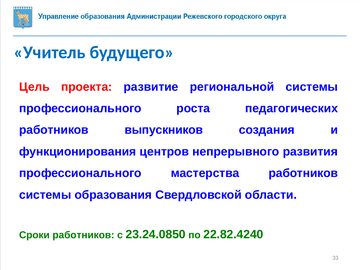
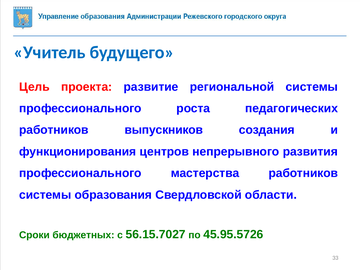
Сроки работников: работников -> бюджетных (83, 235)
23.24.0850: 23.24.0850 -> 56.15.7027 (156, 234)
22.82.4240: 22.82.4240 -> 45.95.5726 (233, 234)
